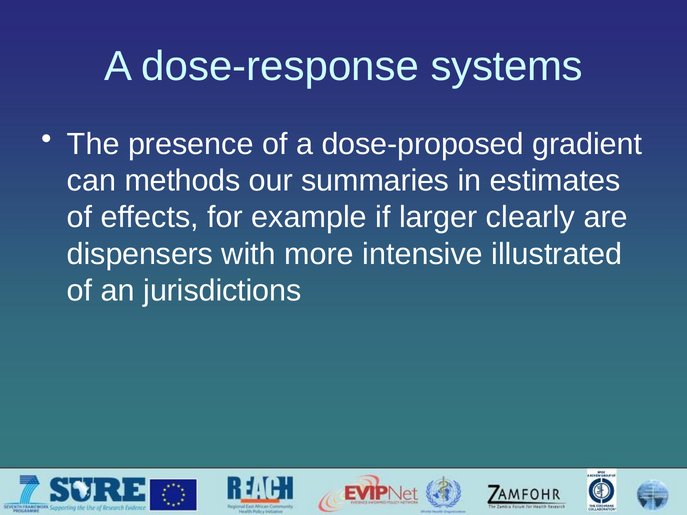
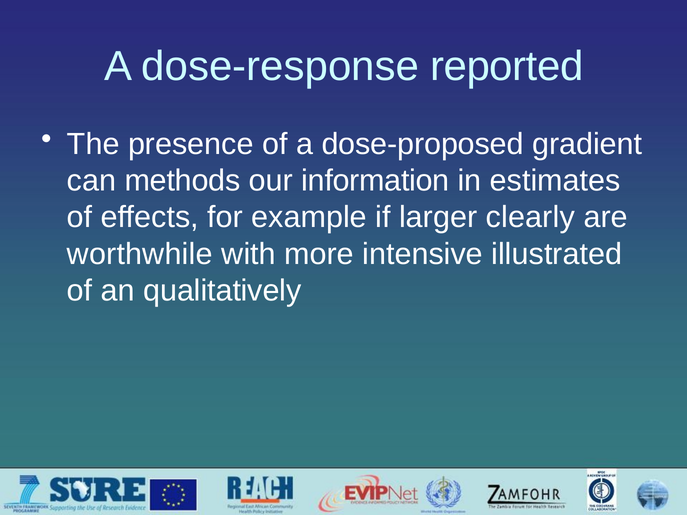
systems: systems -> reported (507, 67)
summaries: summaries -> information (375, 181)
dispensers: dispensers -> worthwhile (140, 254)
jurisdictions: jurisdictions -> qualitatively (222, 291)
